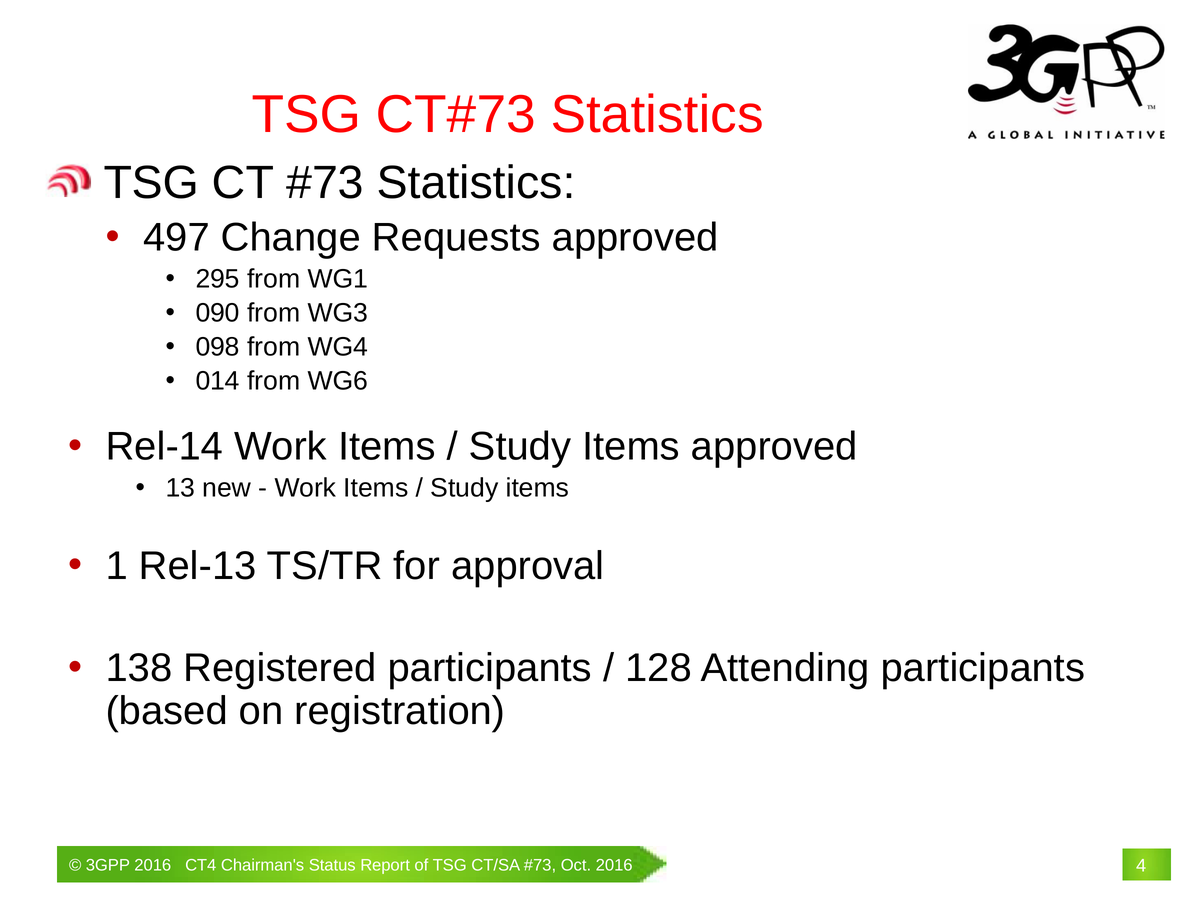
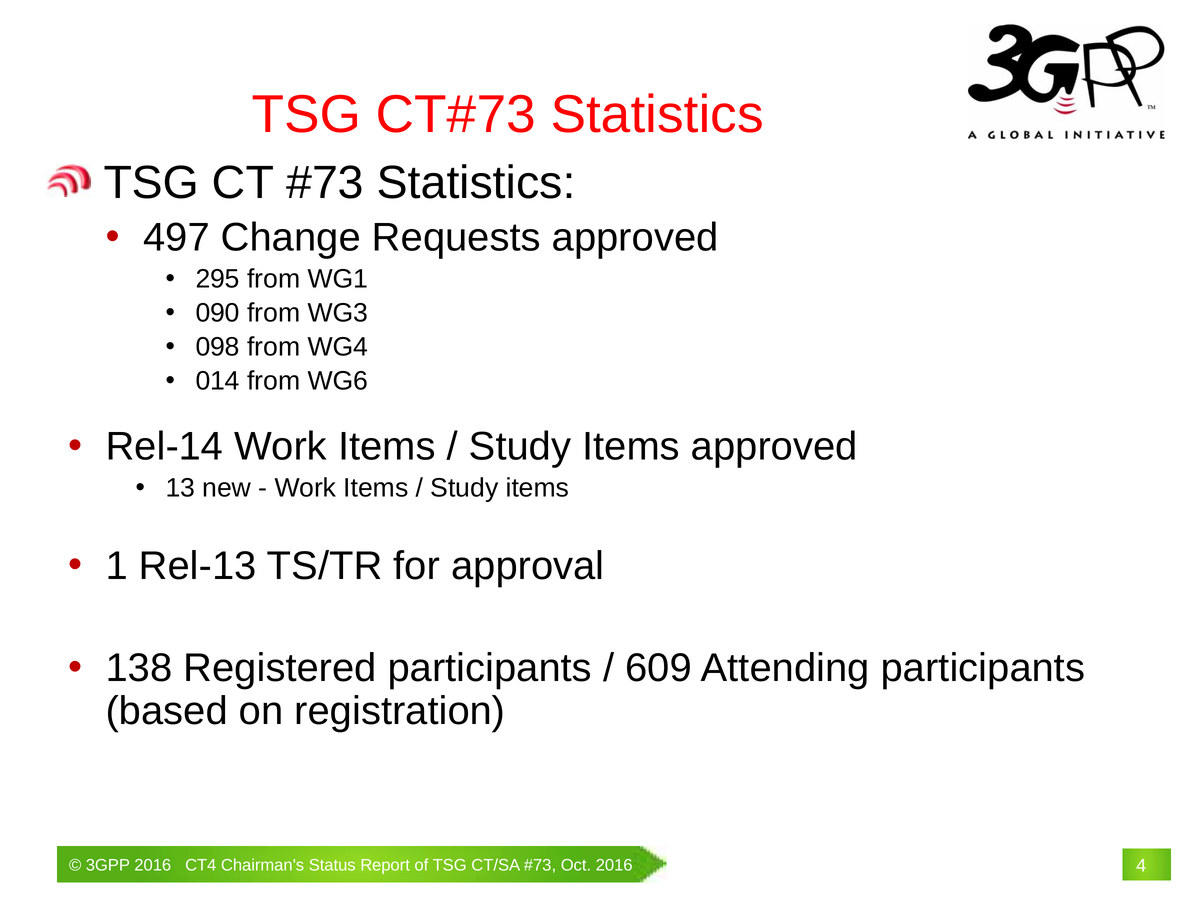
128: 128 -> 609 (659, 668)
